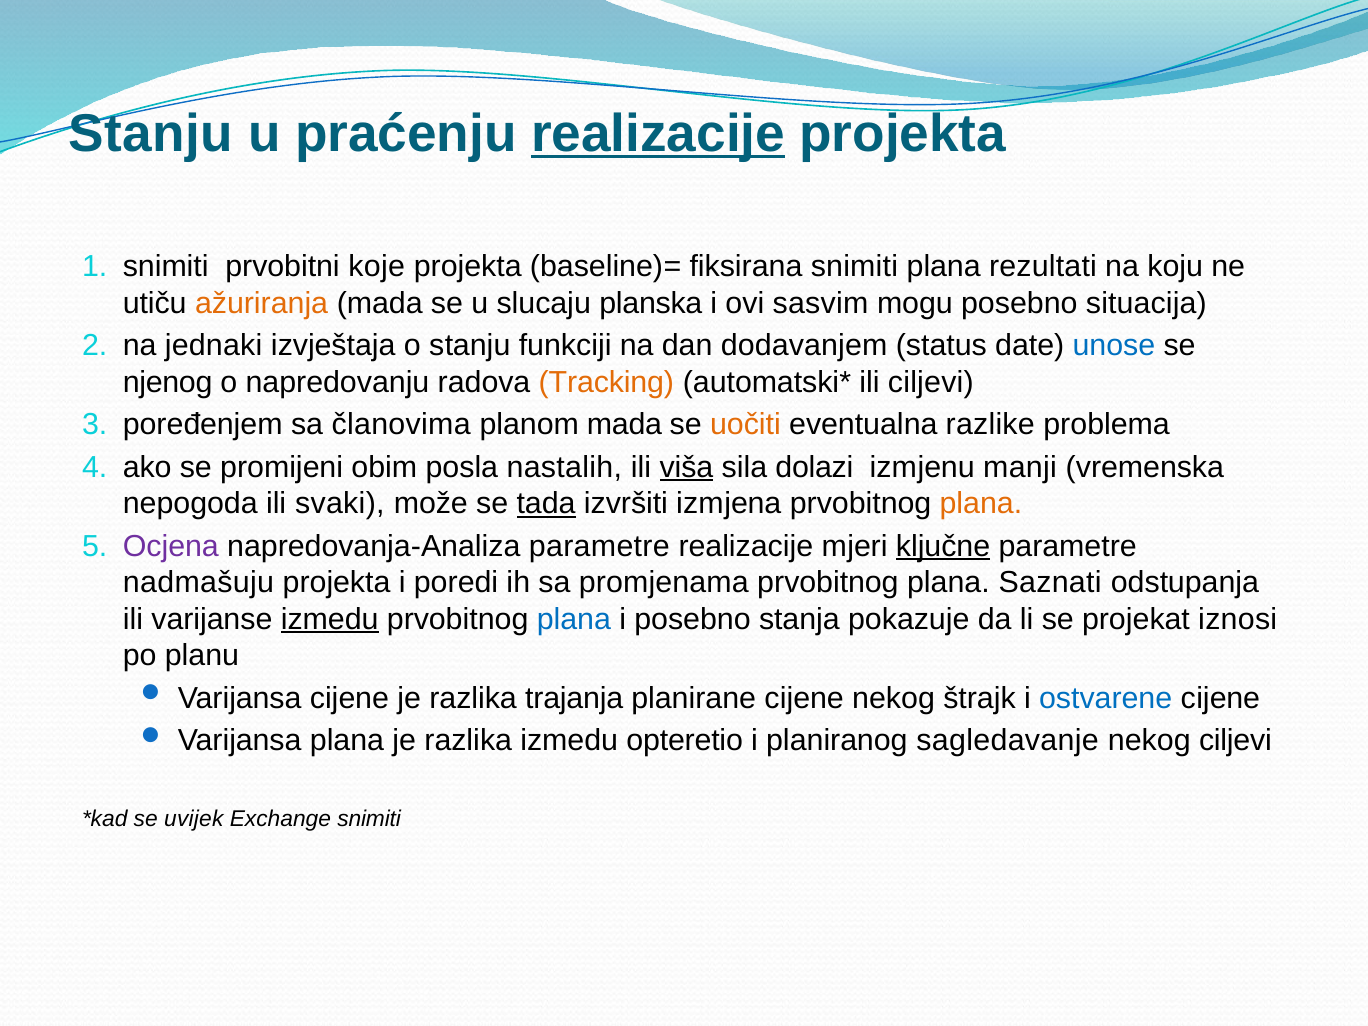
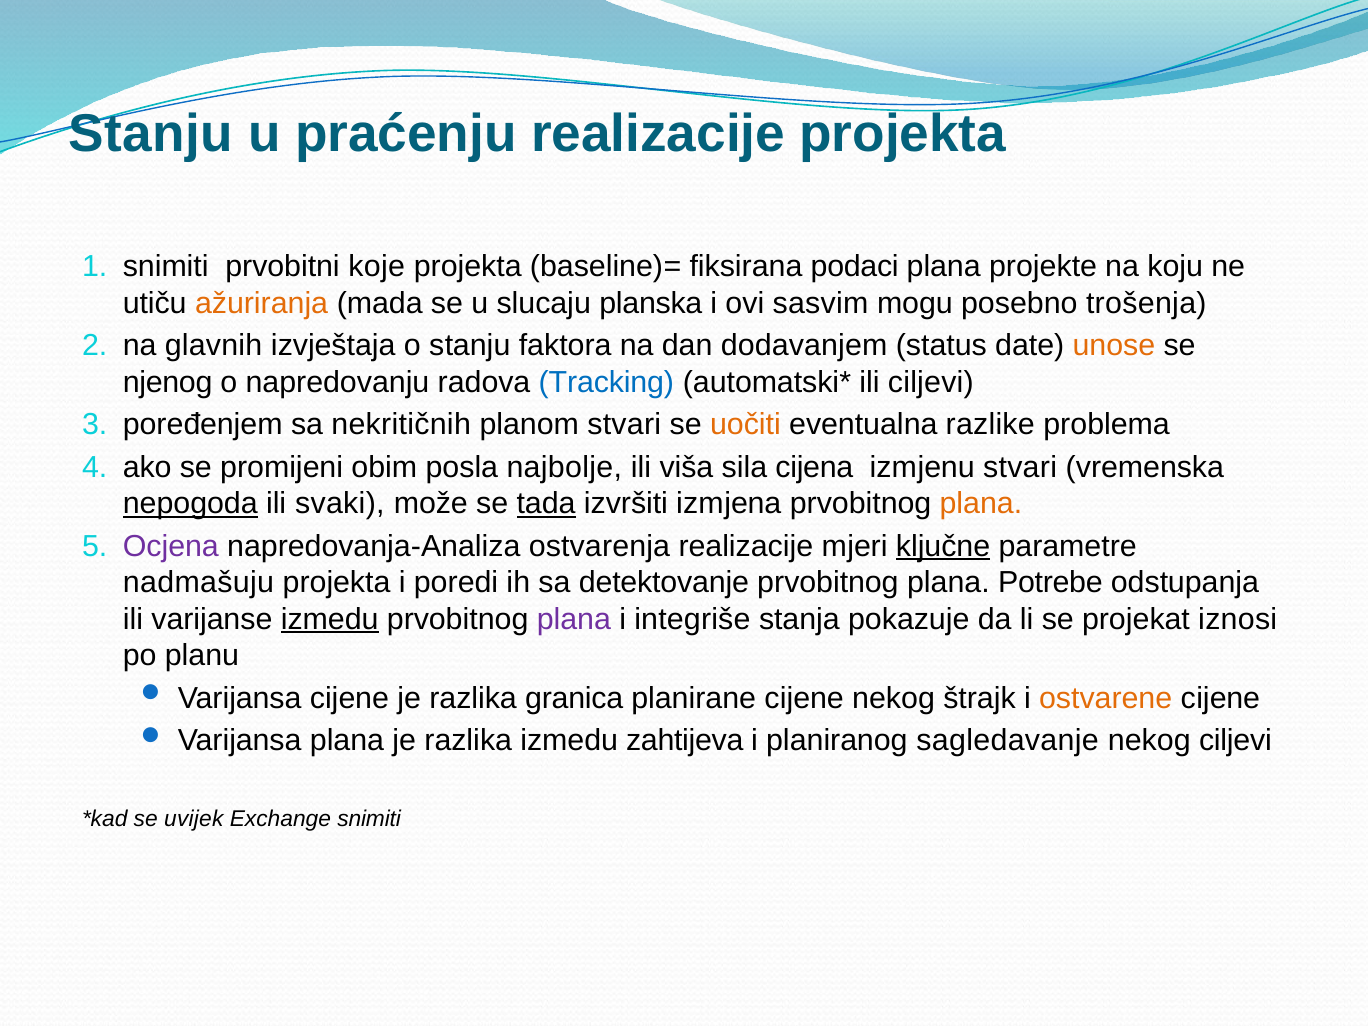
realizacije underline: present -> none (658, 134)
fiksirana snimiti: snimiti -> podaci (855, 267)
rezultati: rezultati -> projekte (1043, 267)
situacija: situacija -> trošenja (1146, 303)
jednaki: jednaki -> glavnih (214, 346)
funkciji: funkciji -> faktora (565, 346)
unose colour: blue -> orange (1114, 346)
Tracking colour: orange -> blue (606, 382)
članovima: članovima -> nekritičnih (401, 425)
planom mada: mada -> stvari (624, 425)
nastalih: nastalih -> najbolje (564, 467)
viša underline: present -> none (686, 467)
dolazi: dolazi -> cijena (814, 467)
izmjenu manji: manji -> stvari (1020, 467)
nepogoda underline: none -> present (190, 504)
napredovanja-Analiza parametre: parametre -> ostvarenja (599, 546)
promjenama: promjenama -> detektovanje (664, 583)
Saznati: Saznati -> Potrebe (1050, 583)
plana colour: blue -> purple (574, 619)
i posebno: posebno -> integriše (692, 619)
trajanja: trajanja -> granica (574, 698)
ostvarene colour: blue -> orange (1106, 698)
opteretio: opteretio -> zahtijeva (685, 741)
